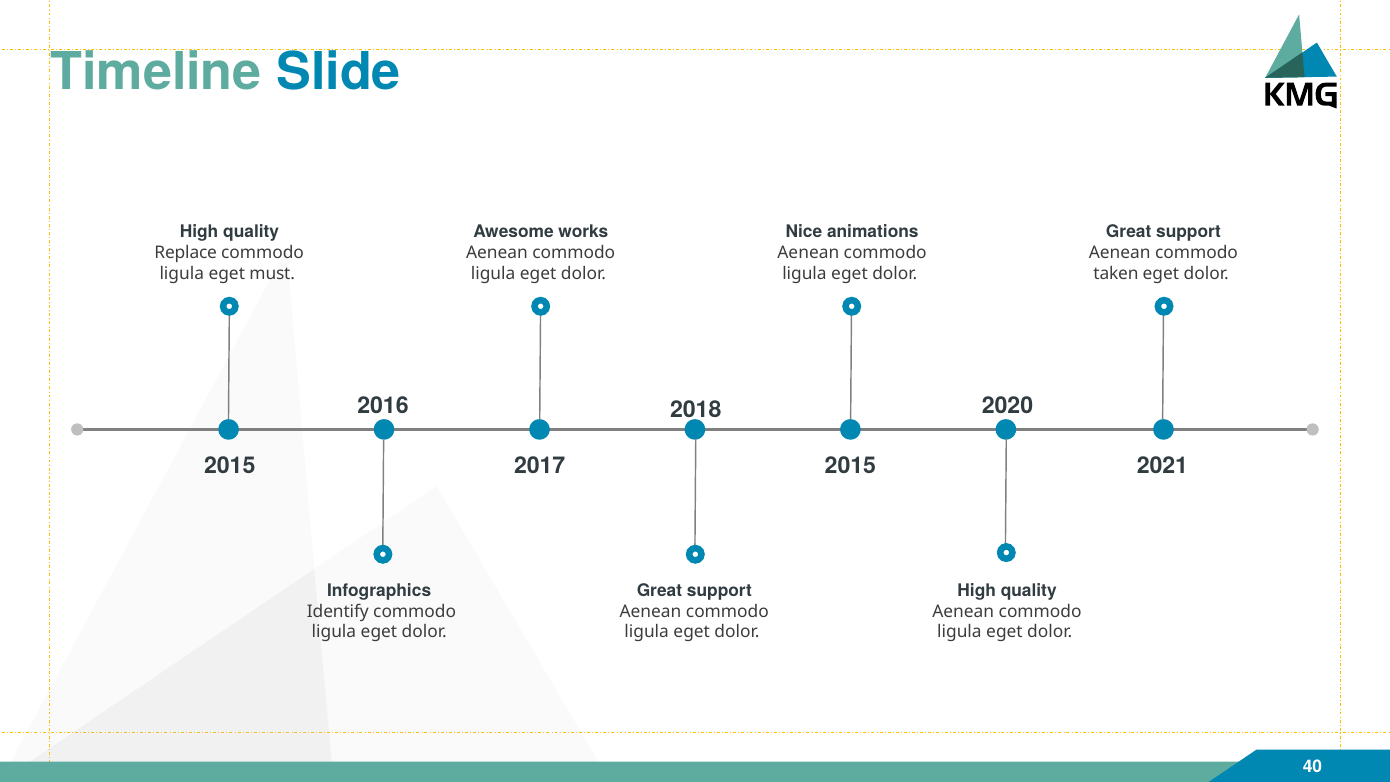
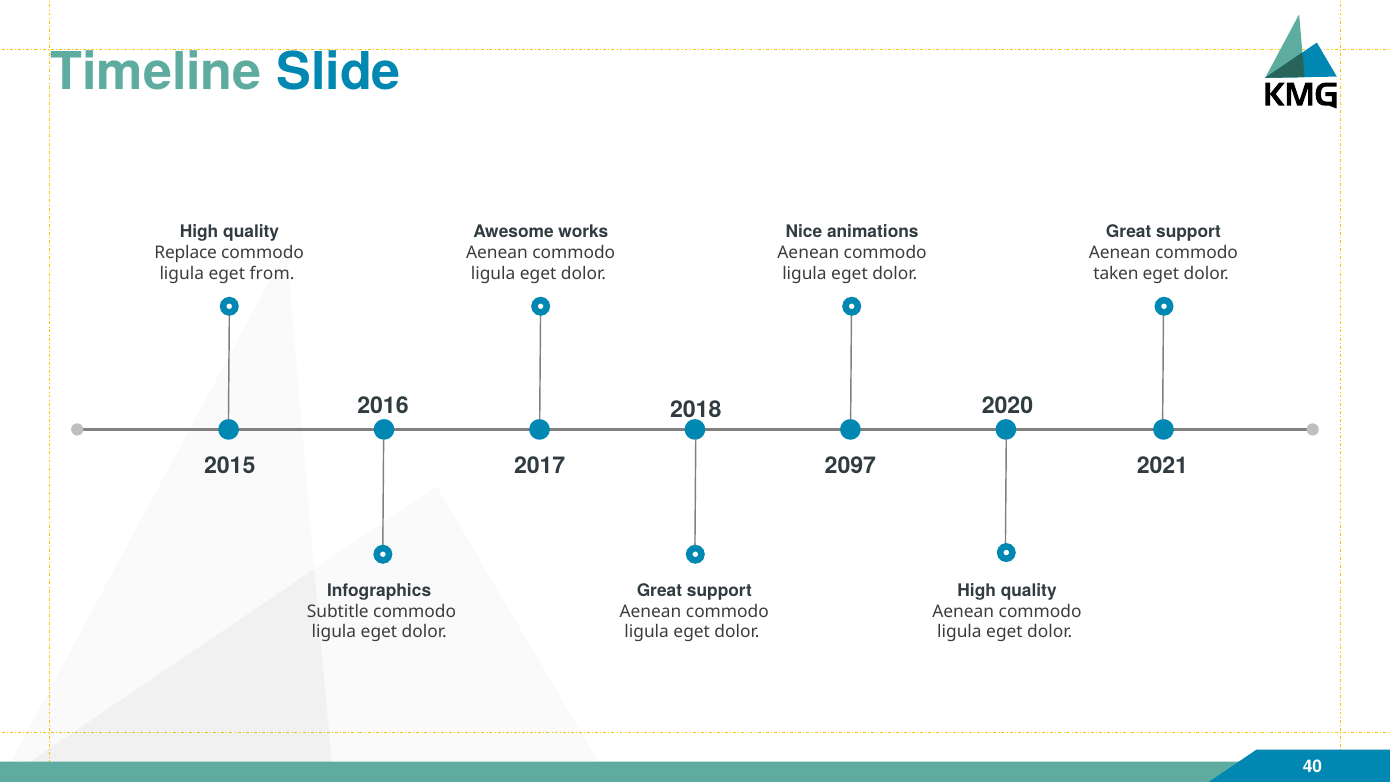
must: must -> from (272, 273)
2015: 2015 -> 2097 (850, 466)
Identify: Identify -> Subtitle (338, 611)
